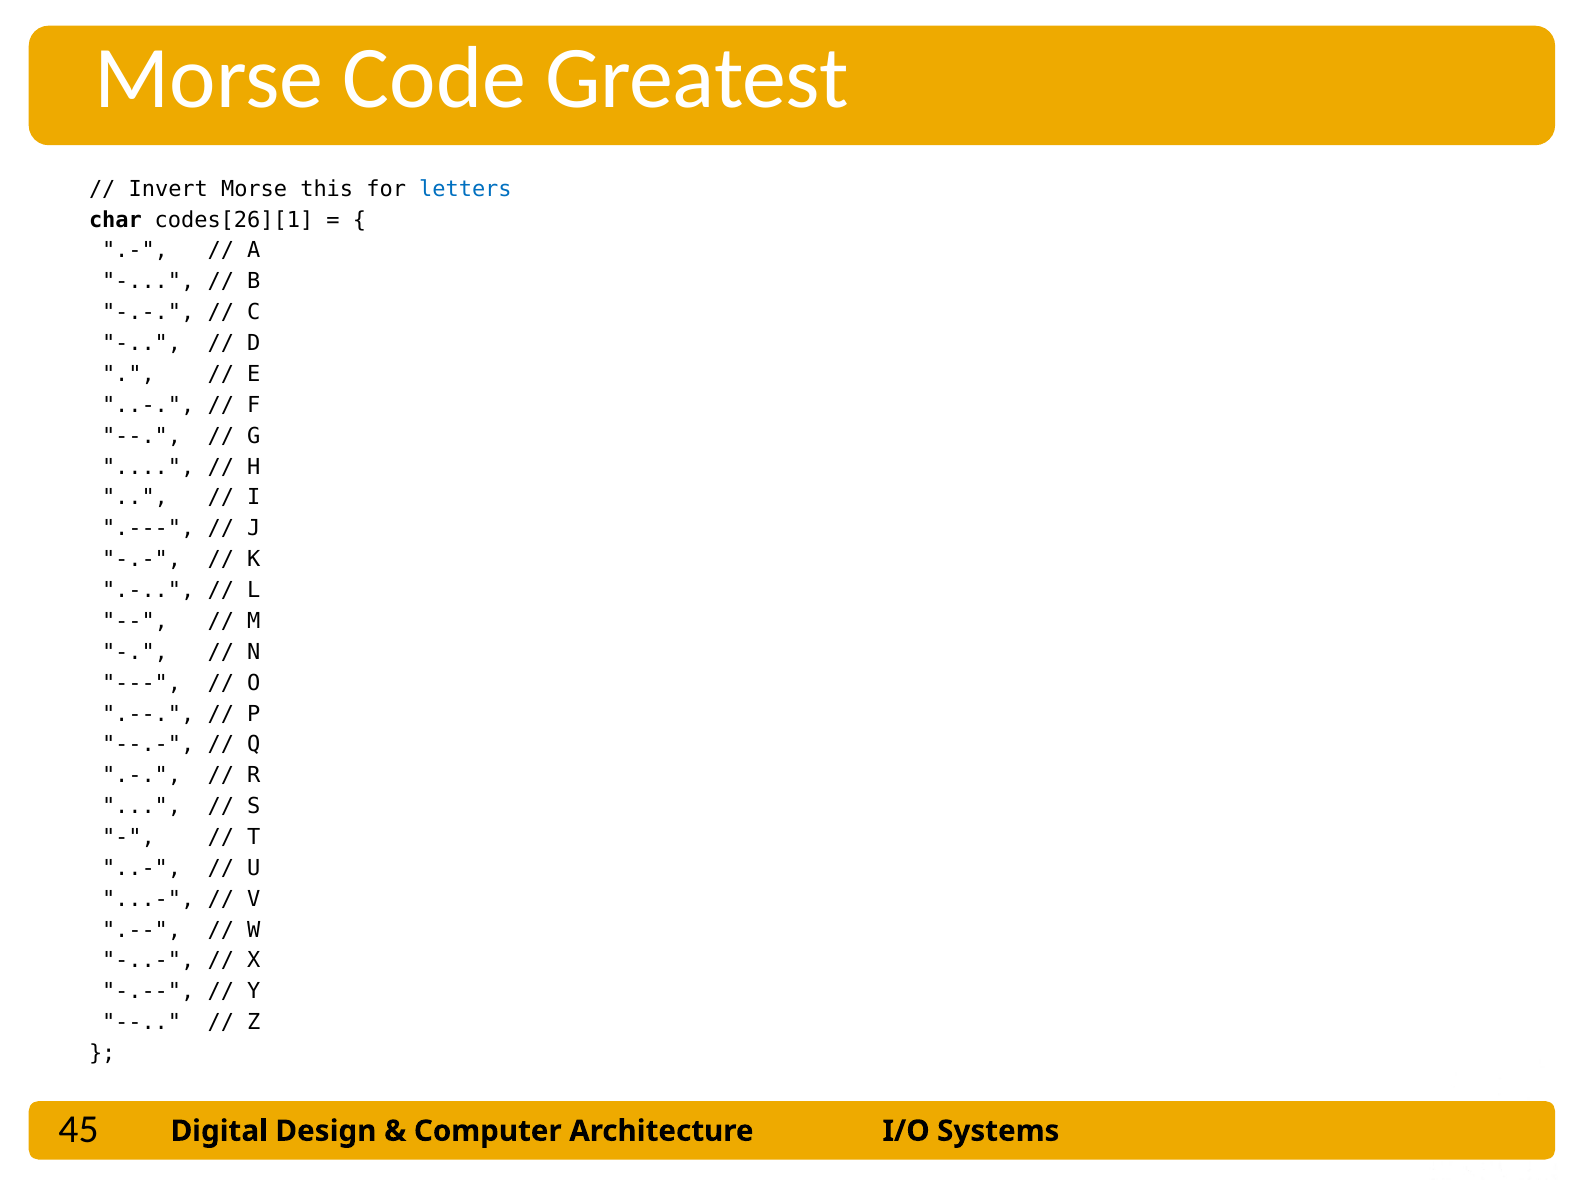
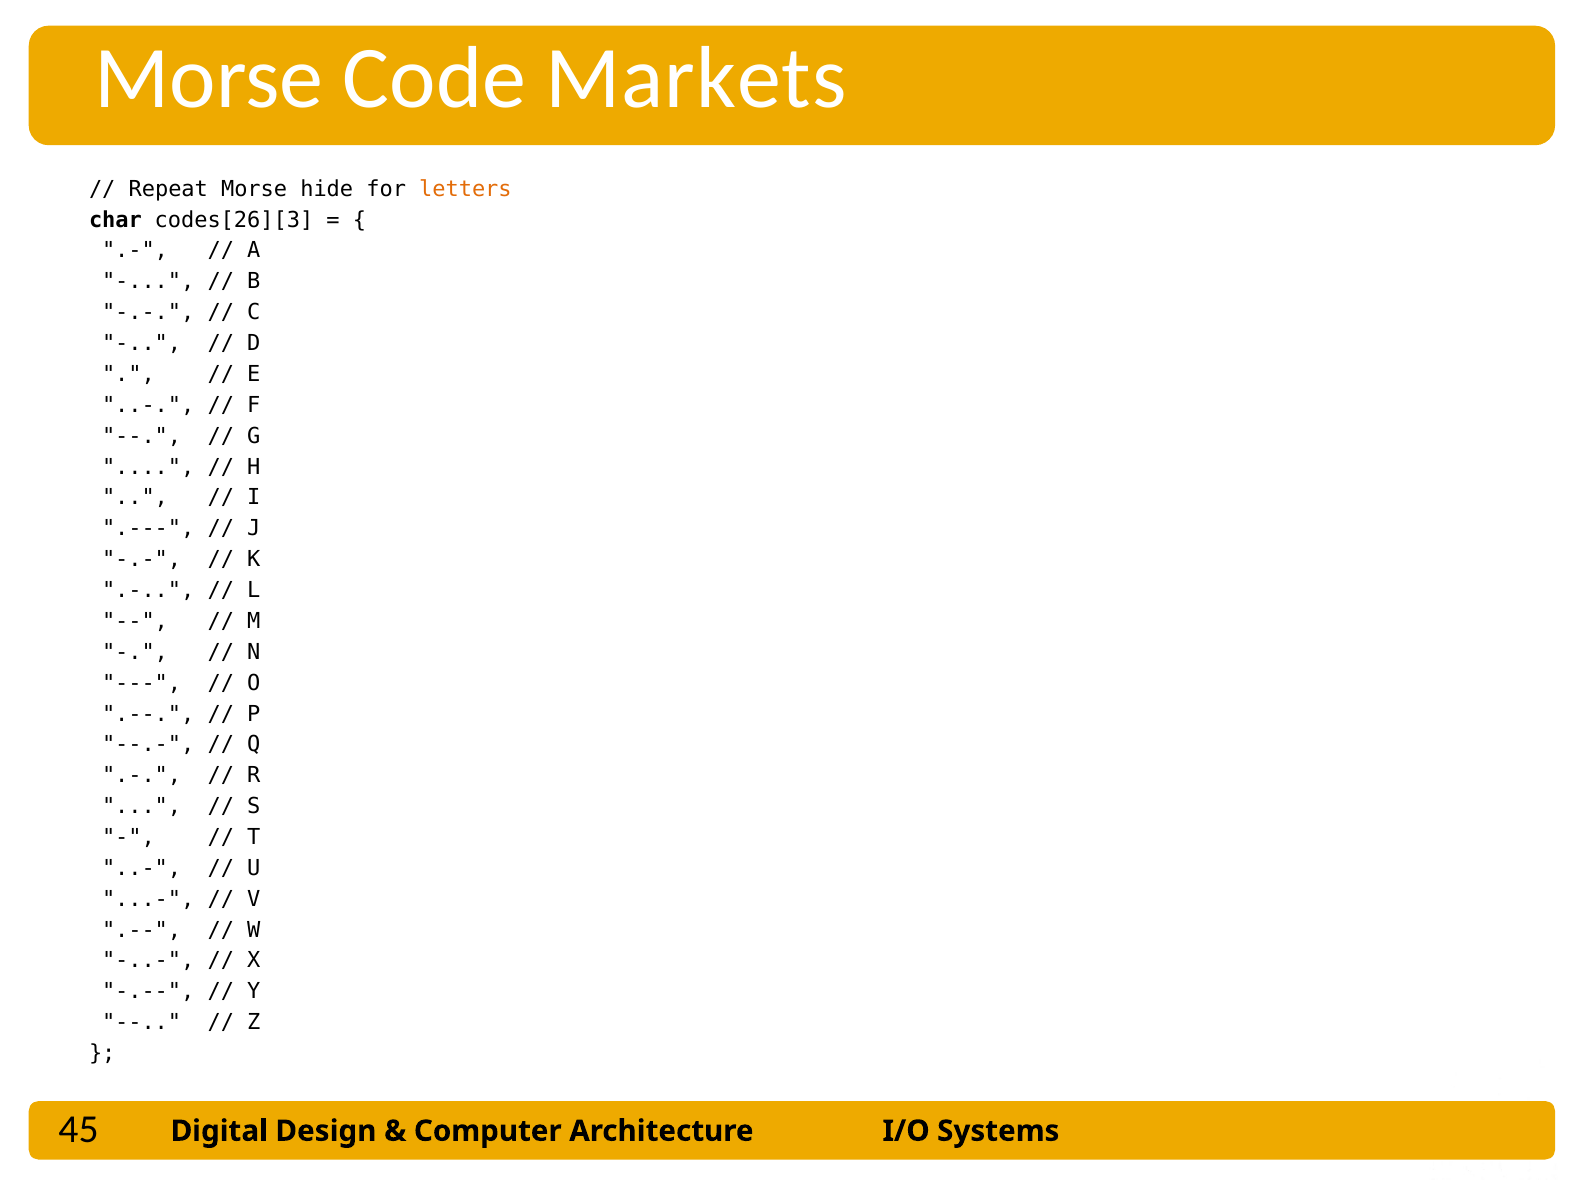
Greatest: Greatest -> Markets (696, 79)
Invert: Invert -> Repeat (168, 189)
this: this -> hide (327, 189)
letters colour: blue -> orange (465, 189)
codes[26][1: codes[26][1 -> codes[26][3 (234, 220)
